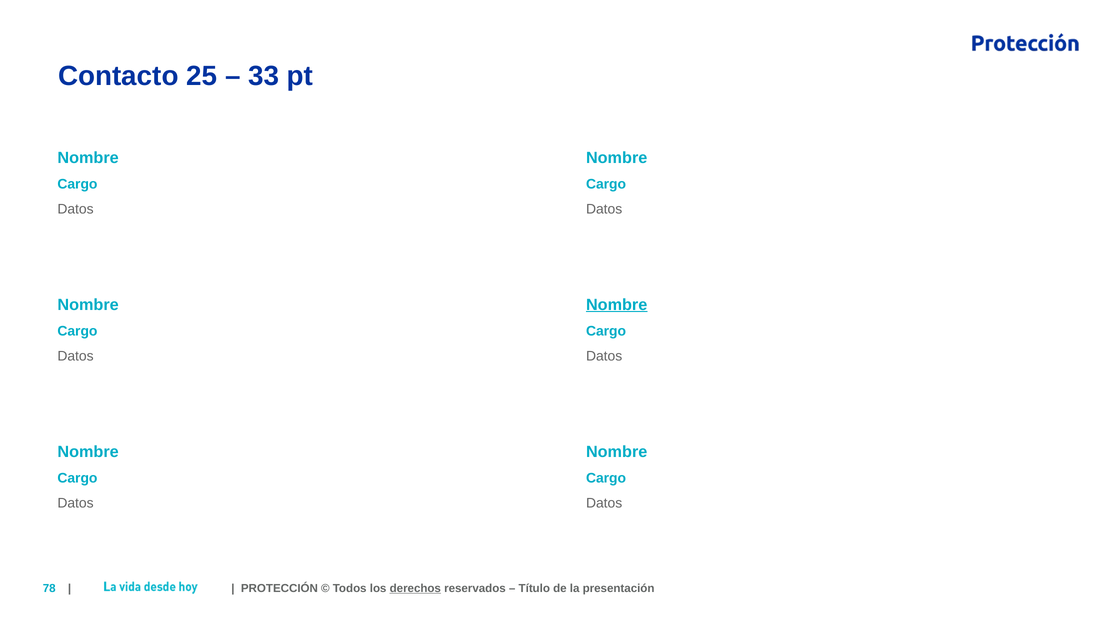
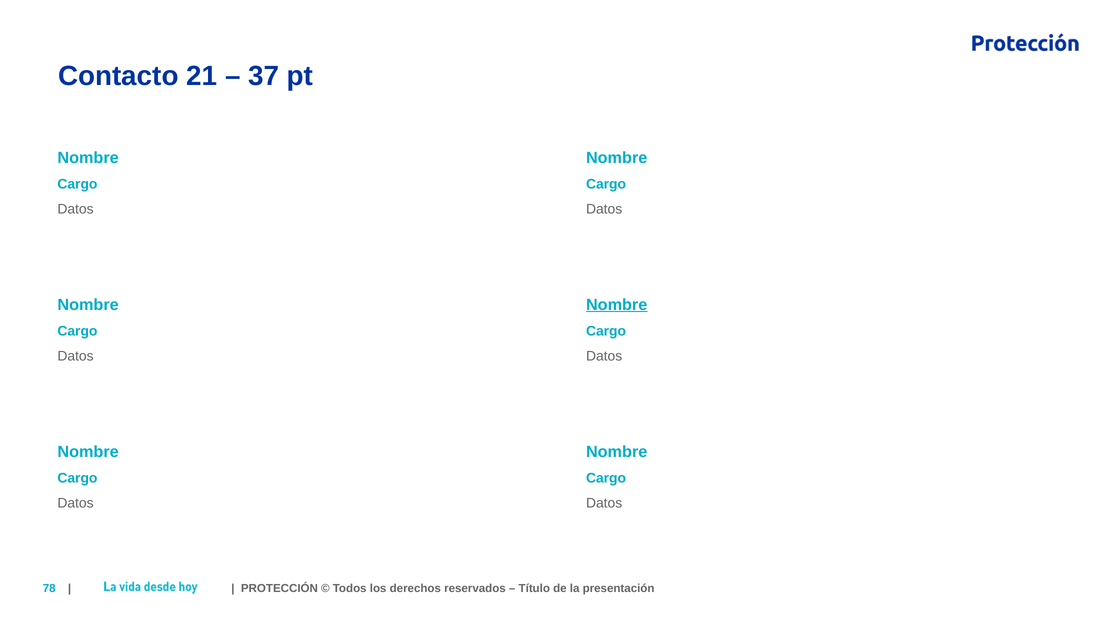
25: 25 -> 21 (202, 76)
33: 33 -> 37 (264, 76)
derechos underline: present -> none (415, 589)
